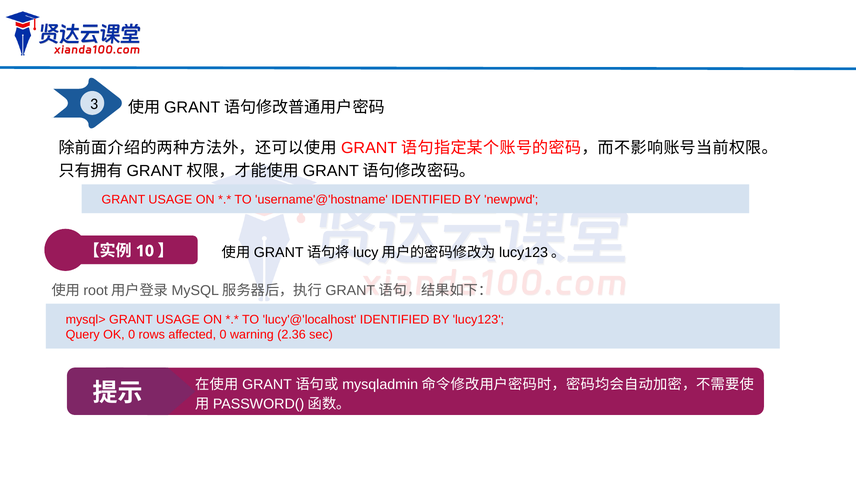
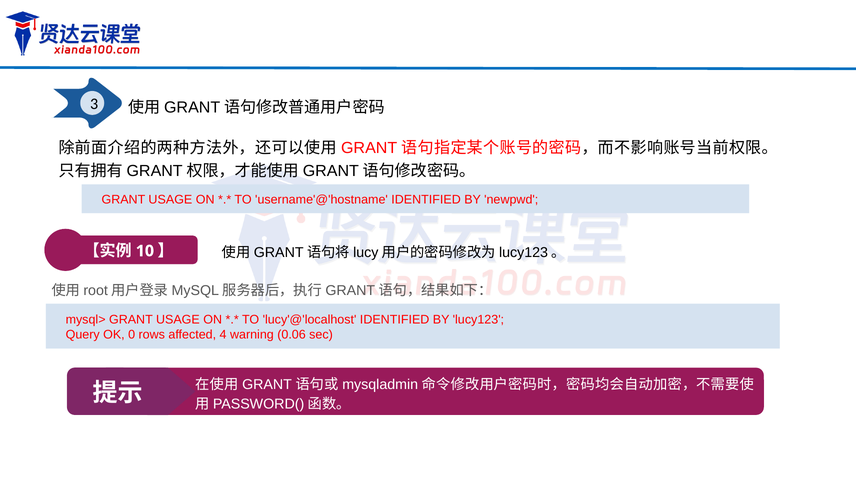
affected 0: 0 -> 4 (223, 335)
2.36: 2.36 -> 0.06 (291, 335)
